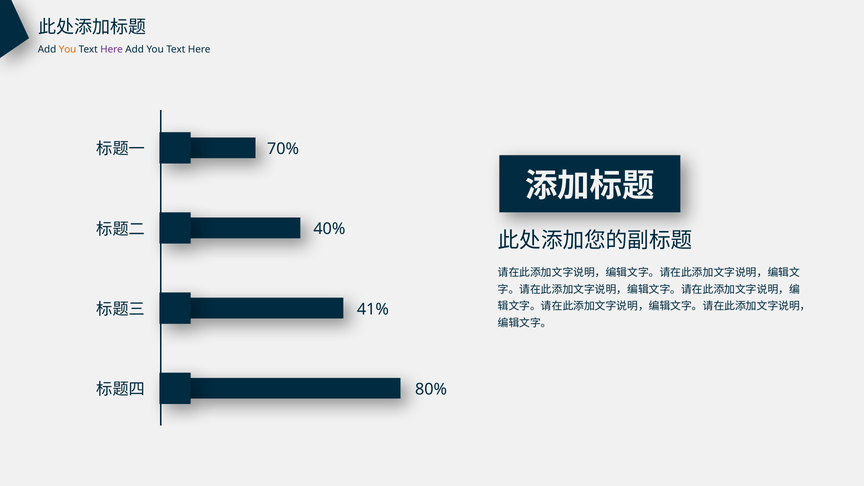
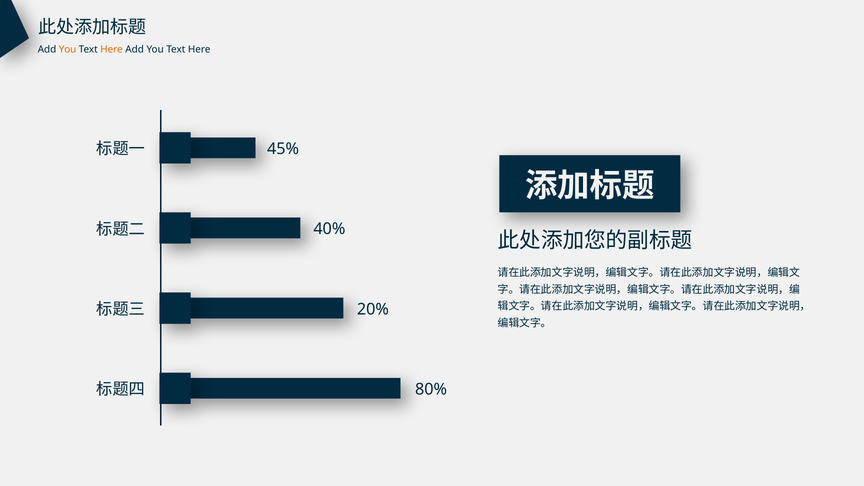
Here colour: purple -> orange (112, 49)
70%: 70% -> 45% (283, 149)
41%: 41% -> 20% (373, 309)
